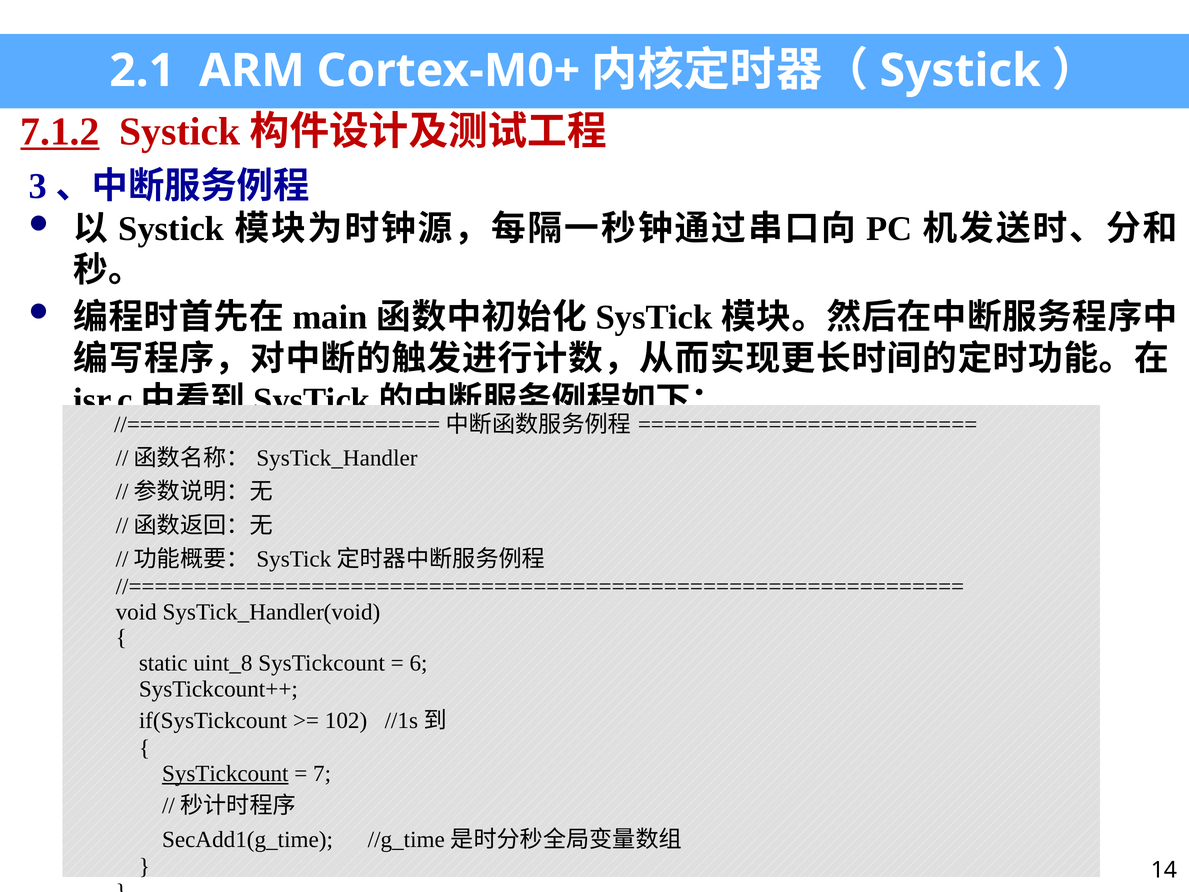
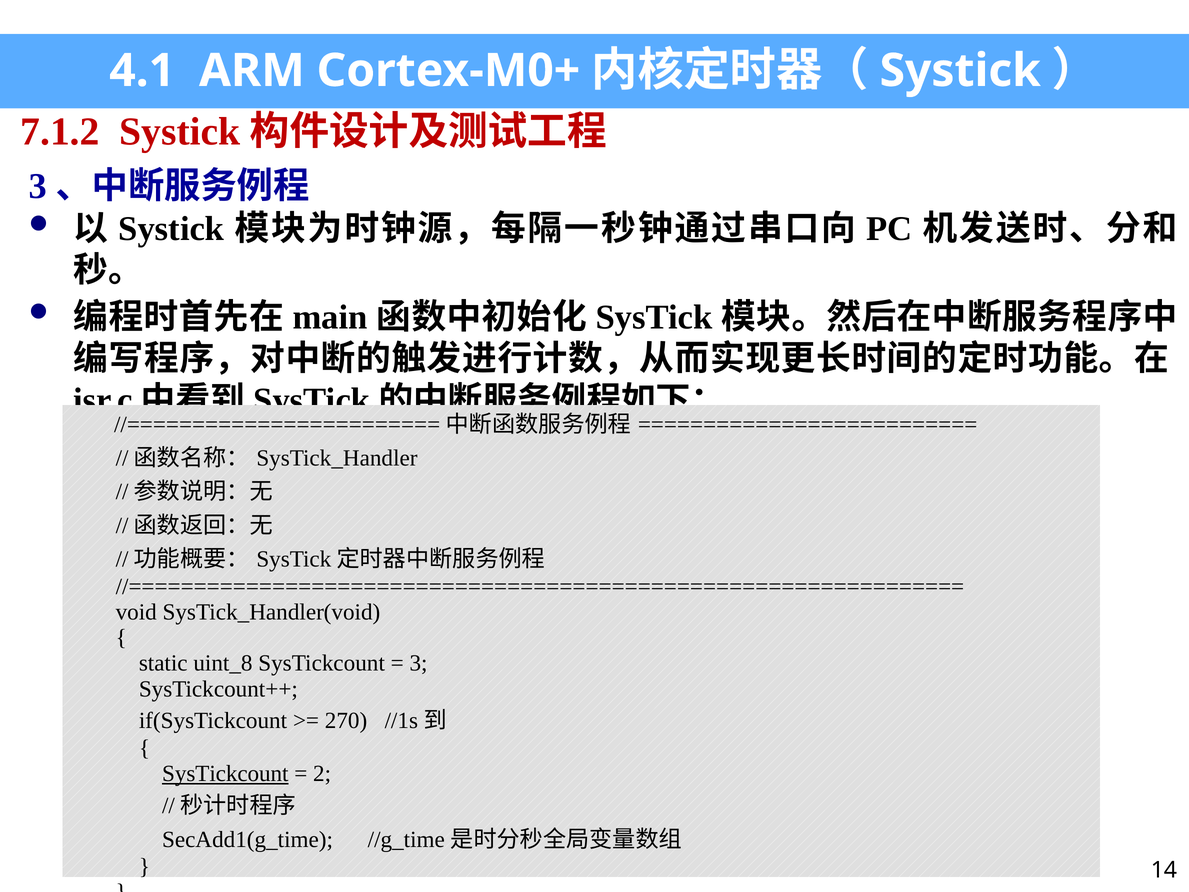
2.1: 2.1 -> 4.1 (142, 71)
7.1.2 underline: present -> none (60, 132)
6: 6 -> 3 (419, 663)
102: 102 -> 270 (346, 721)
7: 7 -> 2 (322, 774)
